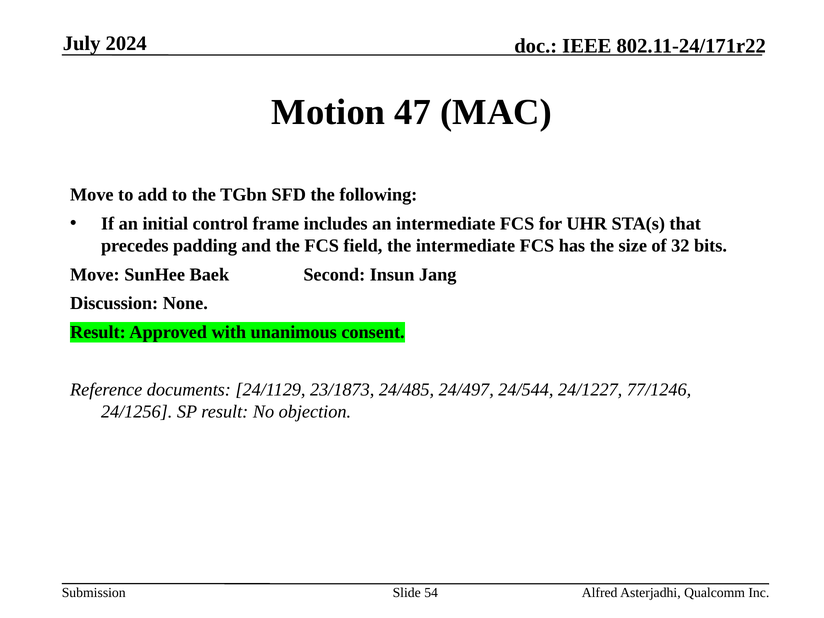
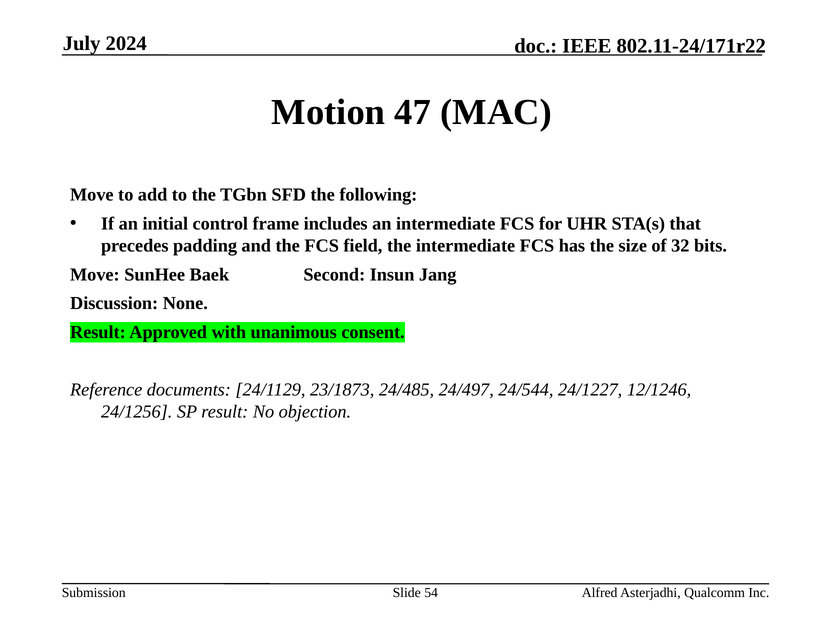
77/1246: 77/1246 -> 12/1246 (659, 390)
